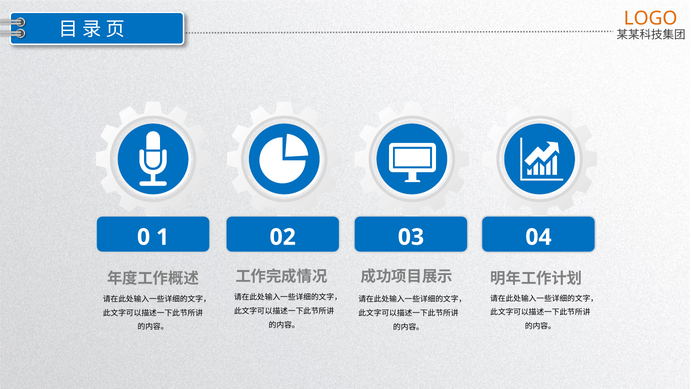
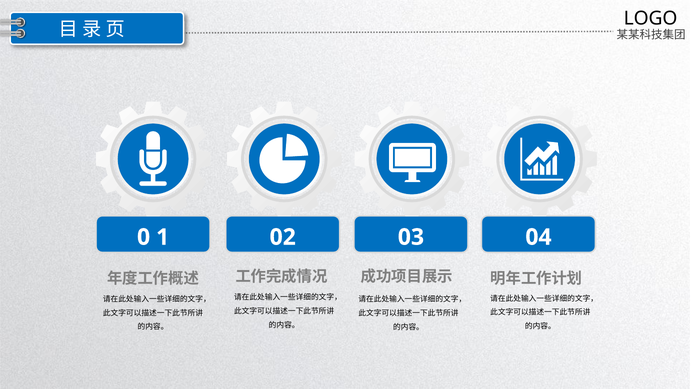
LOGO colour: orange -> black (651, 18)
